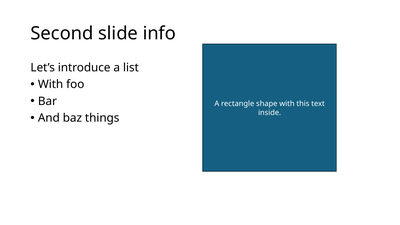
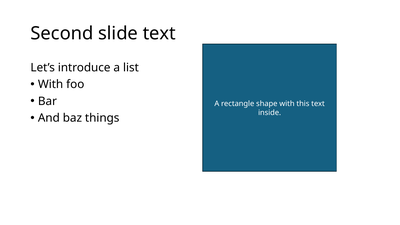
slide info: info -> text (159, 34)
